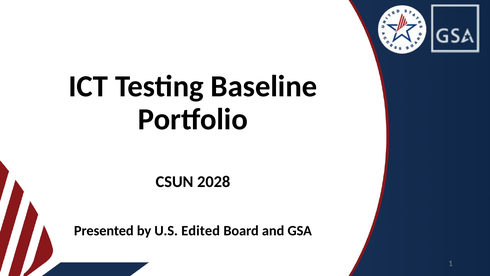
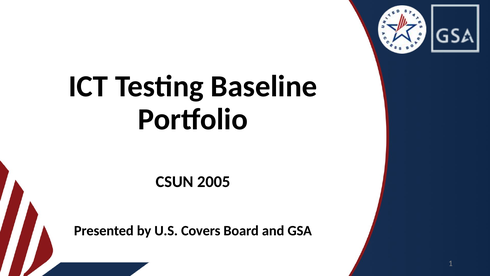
2028: 2028 -> 2005 (214, 182)
Edited: Edited -> Covers (201, 230)
